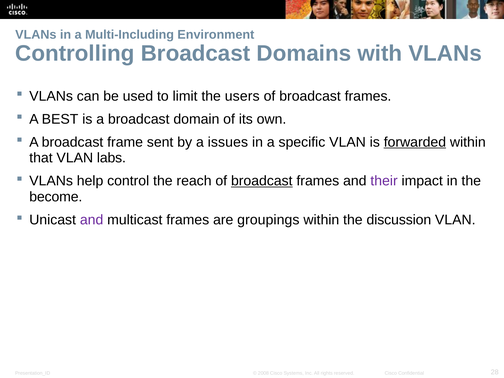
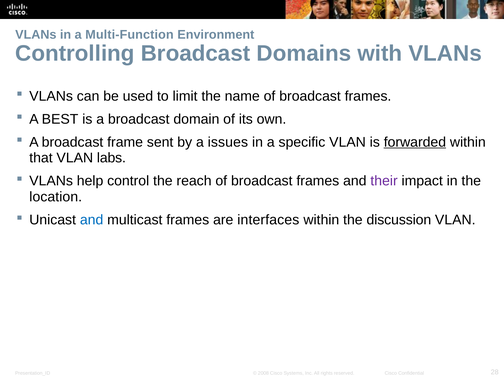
Multi-Including: Multi-Including -> Multi-Function (129, 35)
users: users -> name (242, 96)
broadcast underline: present -> none (262, 181)
become: become -> location (56, 197)
and colour: purple -> blue (92, 220)
groupings: groupings -> interfaces (268, 220)
